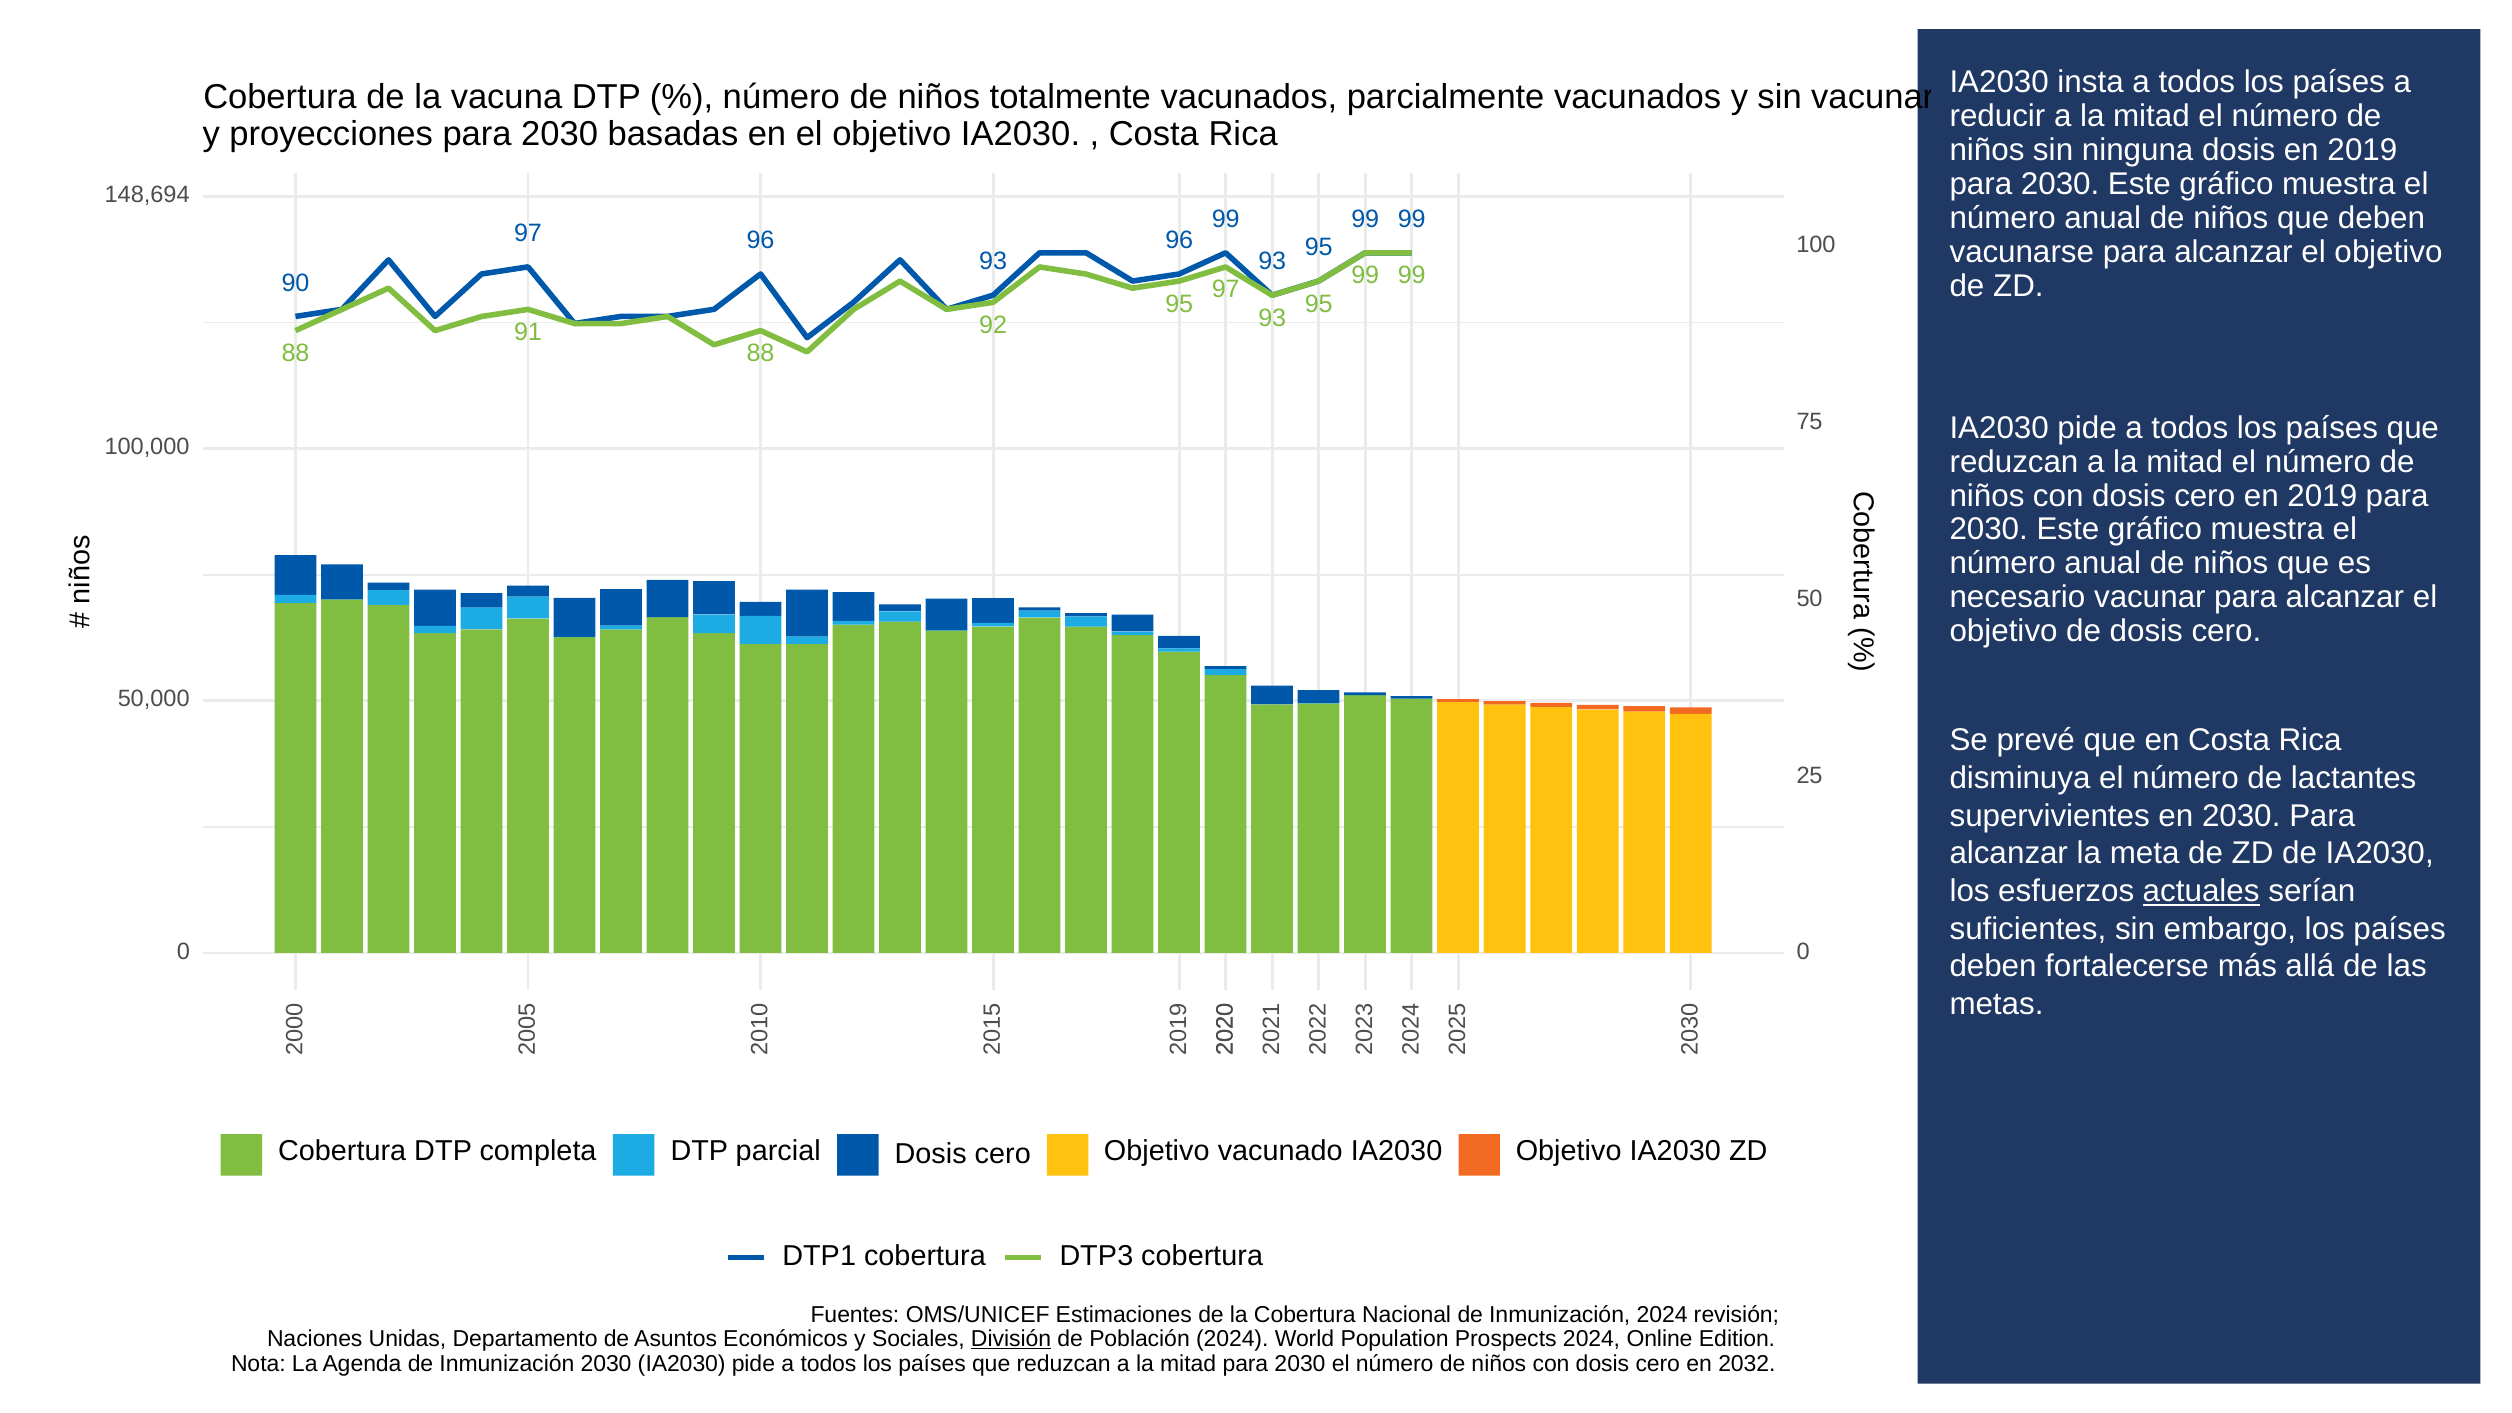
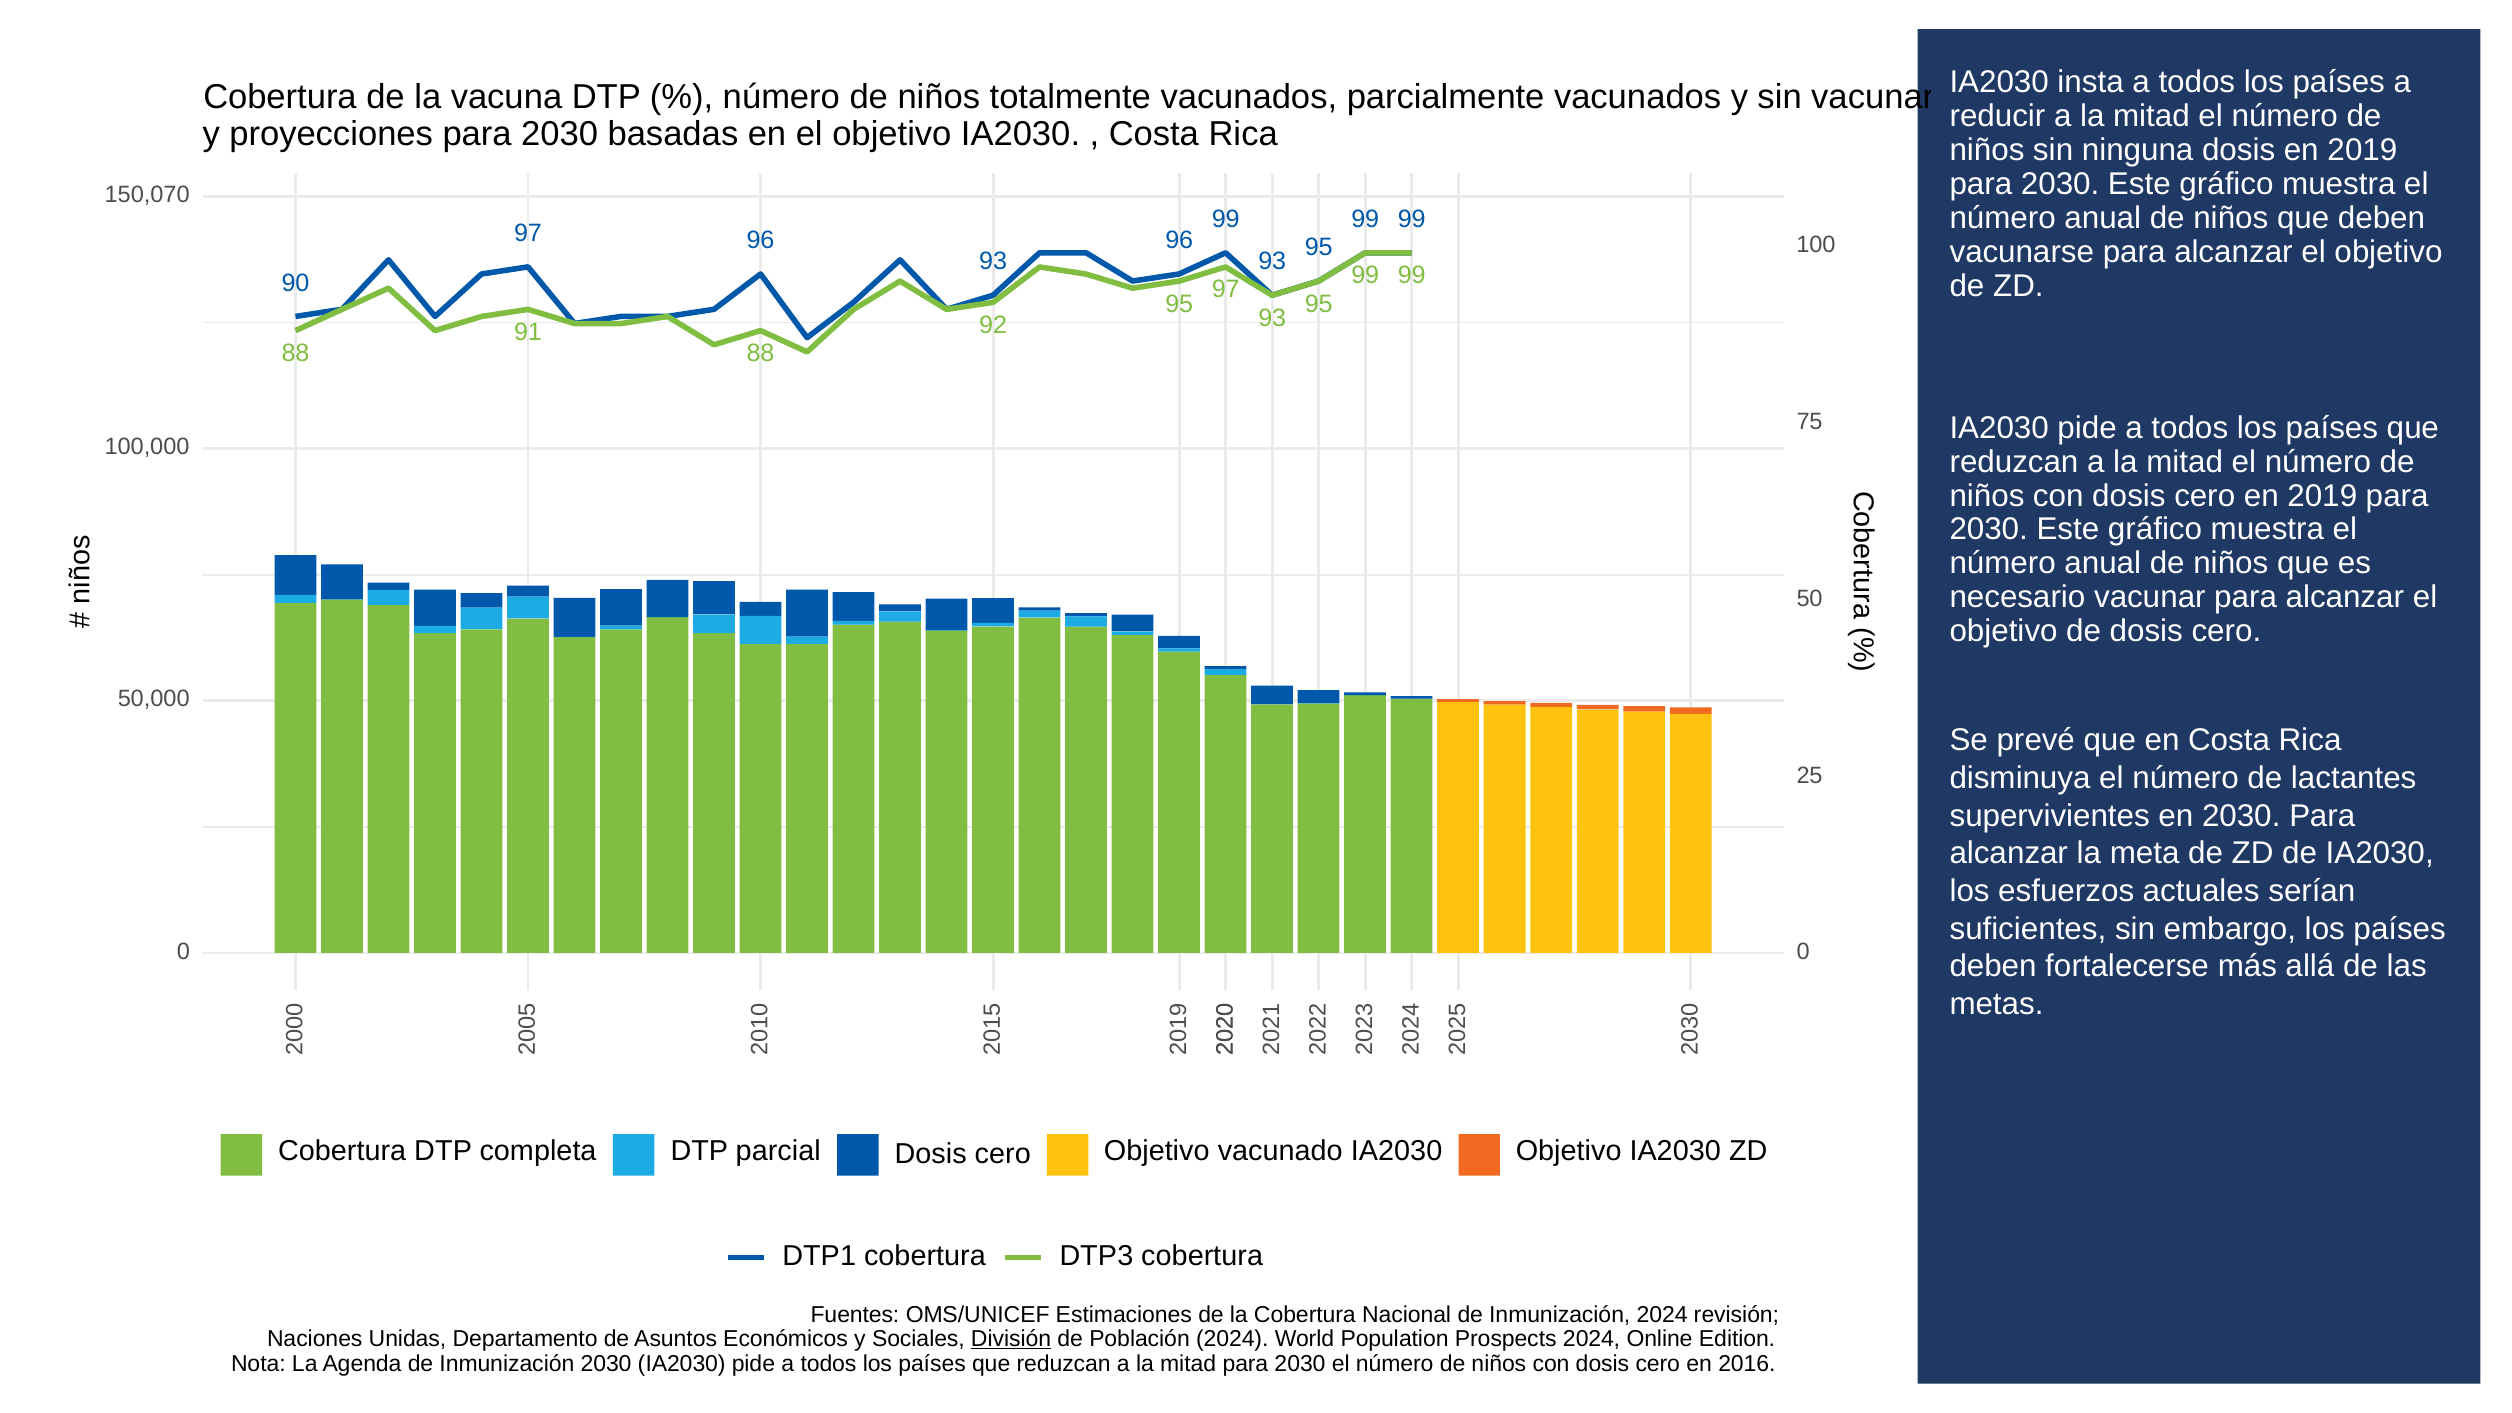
148,694: 148,694 -> 150,070 (147, 194)
actuales underline: present -> none (2201, 891)
2032: 2032 -> 2016 (1747, 1363)
